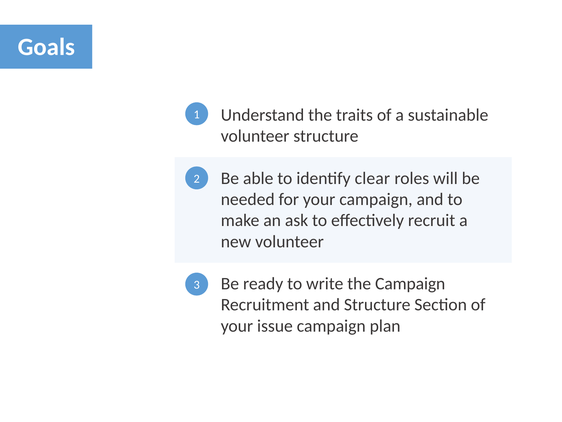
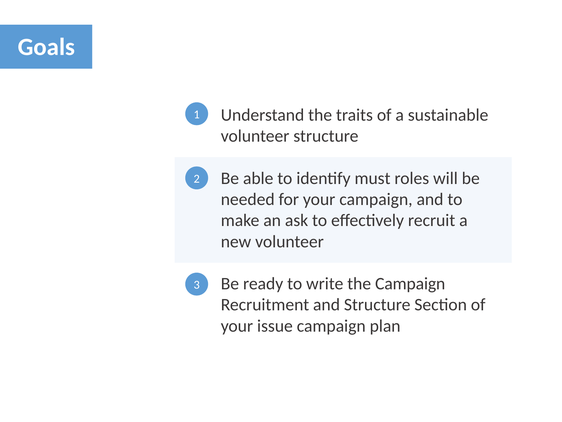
clear: clear -> must (373, 178)
